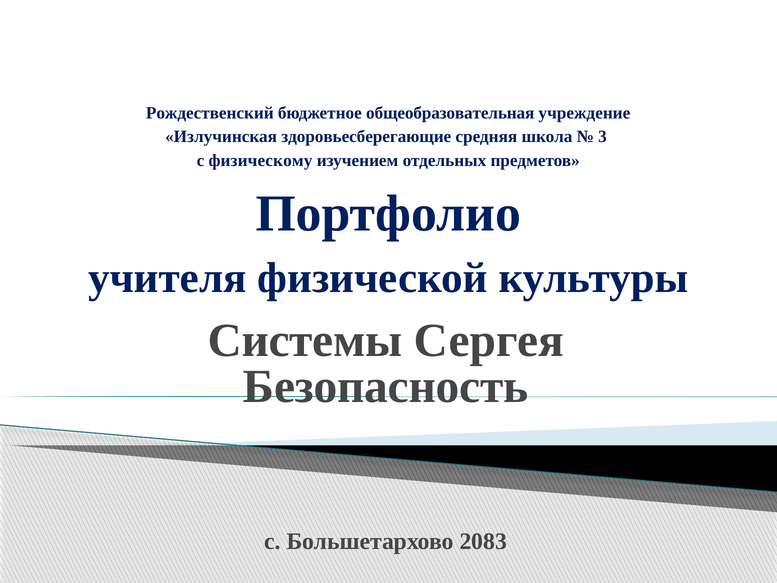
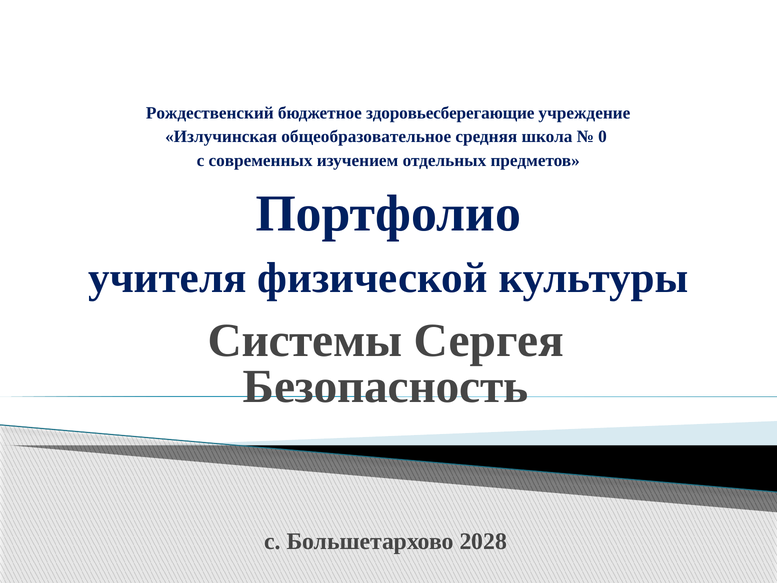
общеобразовательная: общеобразовательная -> здоровьесберегающие (450, 113)
здоровьесберегающие: здоровьесберегающие -> общеобразовательное (366, 137)
3: 3 -> 0 (603, 137)
физическому: физическому -> современных (261, 160)
2083: 2083 -> 2028 (483, 541)
